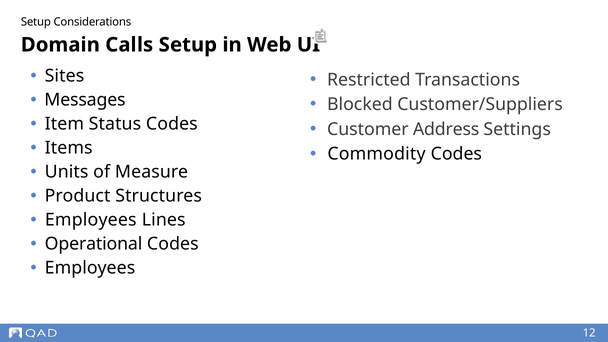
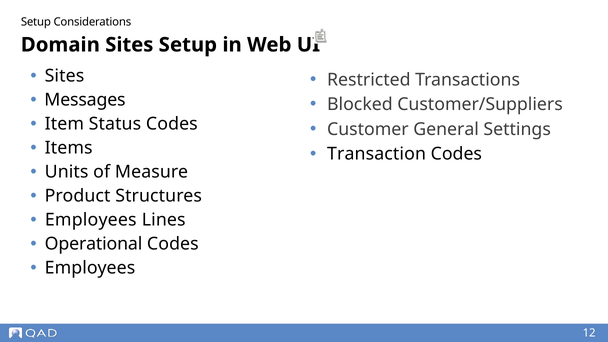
Domain Calls: Calls -> Sites (129, 45)
Address: Address -> General (446, 129)
Commodity: Commodity -> Transaction (377, 154)
